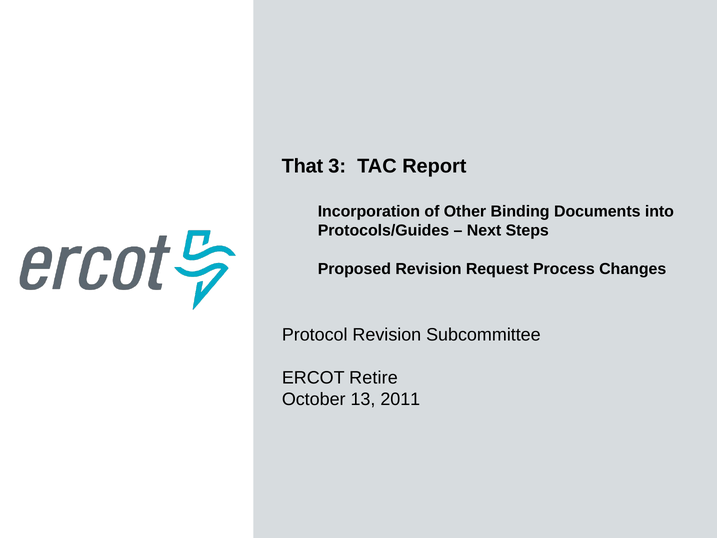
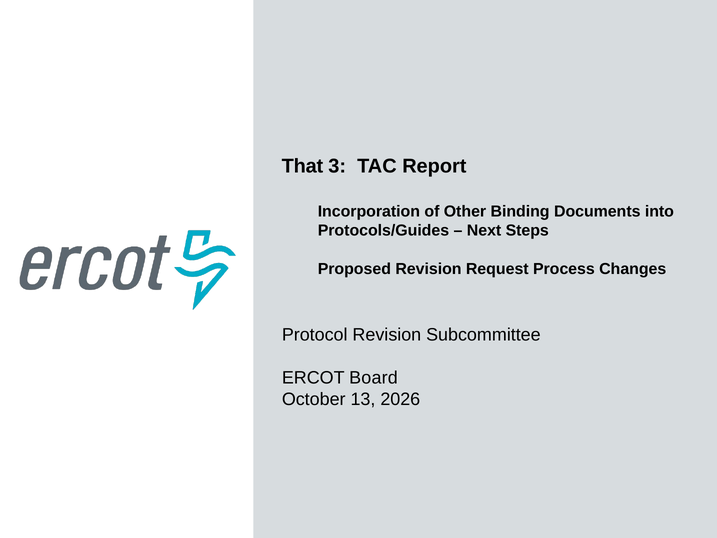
Retire: Retire -> Board (374, 378)
2011: 2011 -> 2026 (400, 399)
